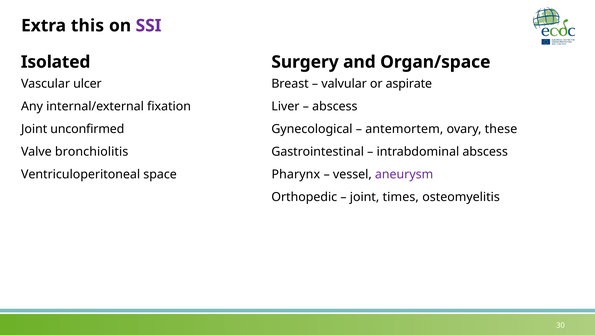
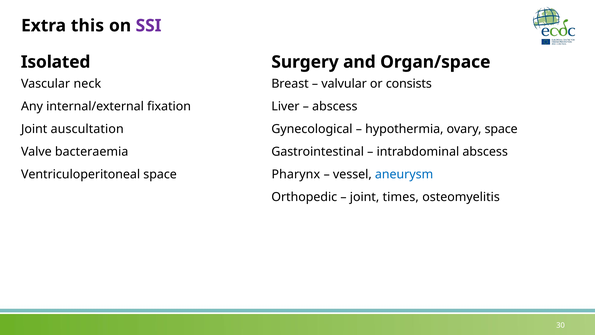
ulcer: ulcer -> neck (87, 84)
aspirate: aspirate -> consists (409, 84)
unconfirmed: unconfirmed -> auscultation (87, 129)
antemortem: antemortem -> hypothermia (404, 129)
ovary these: these -> space (501, 129)
bronchiolitis: bronchiolitis -> bacteraemia (92, 152)
aneurysm colour: purple -> blue (404, 174)
